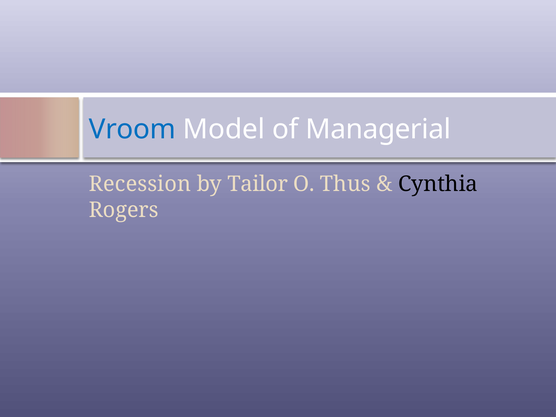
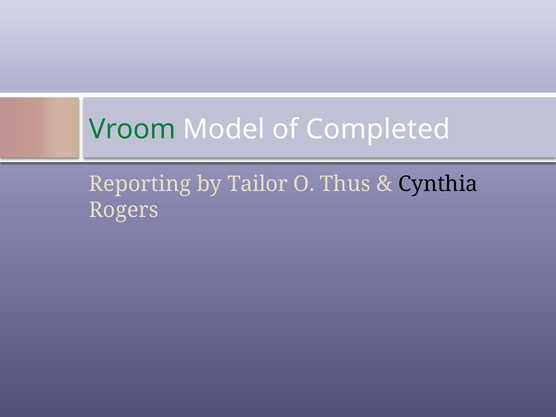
Vroom colour: blue -> green (132, 129)
Managerial: Managerial -> Completed (378, 129)
Recession: Recession -> Reporting (140, 184)
